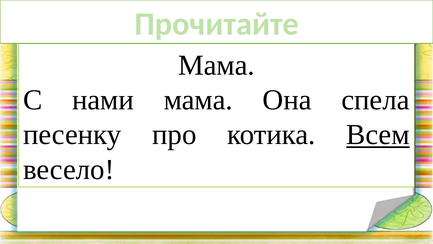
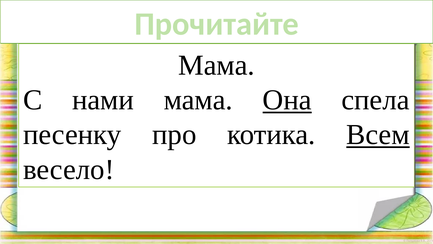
Она underline: none -> present (287, 100)
